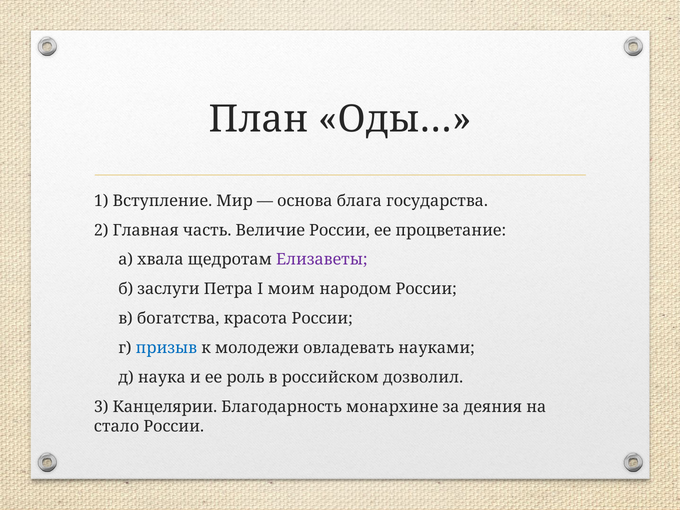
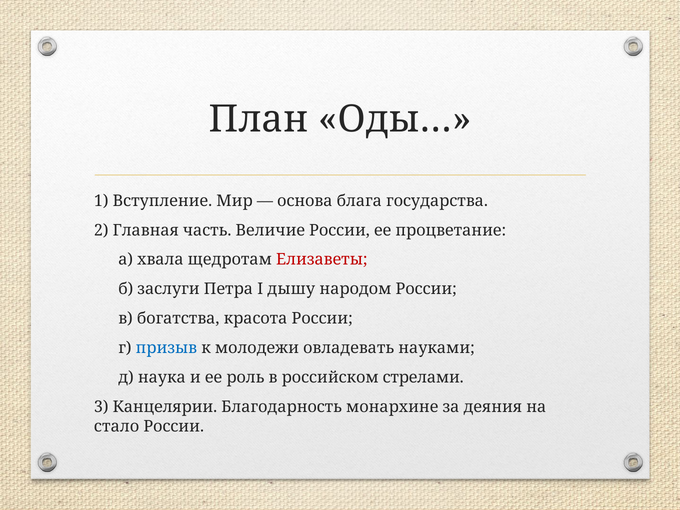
Елизаветы colour: purple -> red (322, 260)
моим: моим -> дышу (291, 289)
дозволил: дозволил -> стрелами (423, 378)
